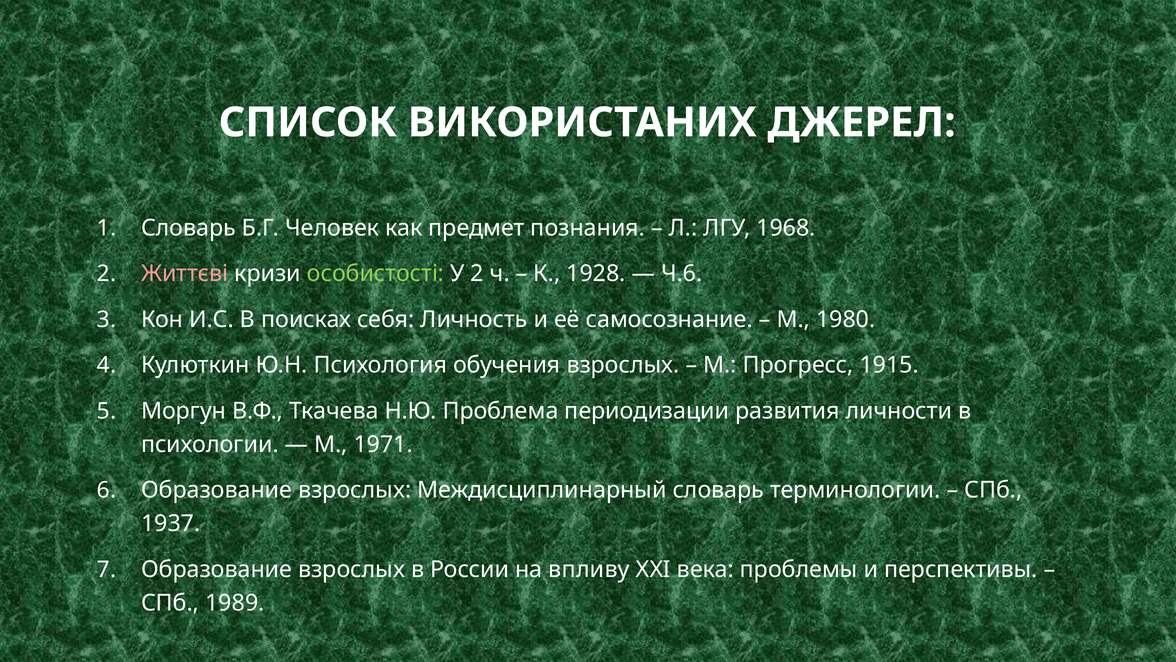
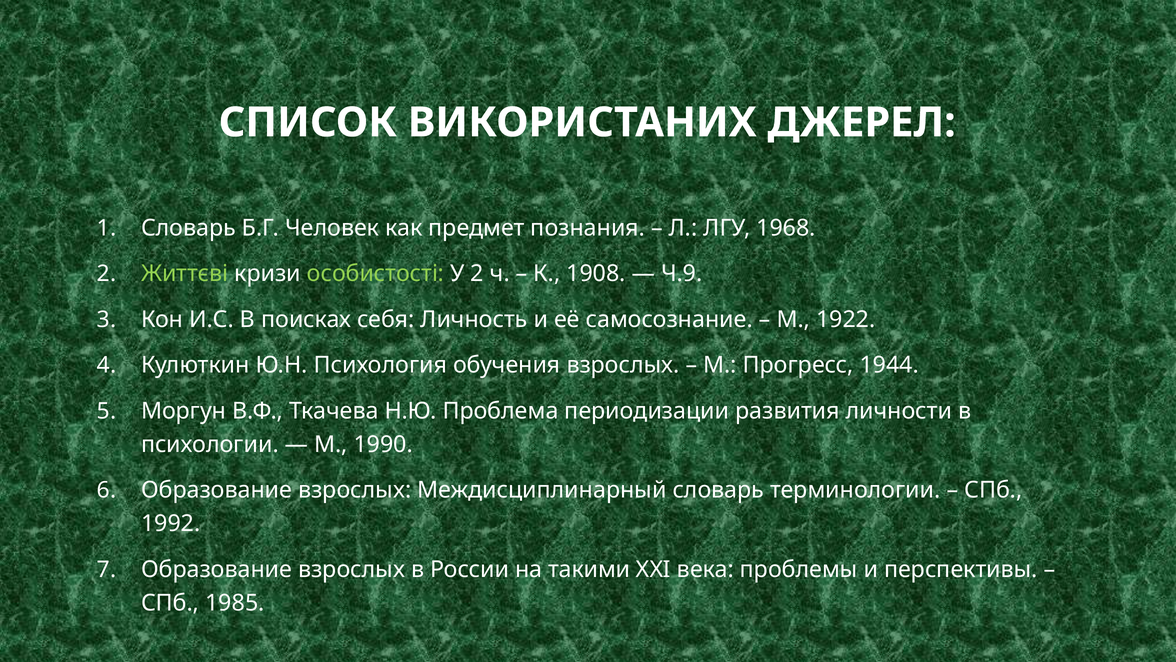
Життєві colour: pink -> light green (185, 273)
1928: 1928 -> 1908 (596, 273)
Ч.6: Ч.6 -> Ч.9 (682, 273)
1980: 1980 -> 1922 (846, 319)
1915: 1915 -> 1944 (889, 365)
1971: 1971 -> 1990 (383, 444)
1937: 1937 -> 1992 (171, 523)
впливу: впливу -> такими (589, 569)
1989: 1989 -> 1985 (235, 603)
